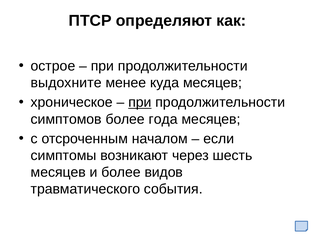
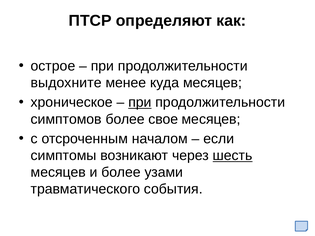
года: года -> свое (163, 119)
шесть underline: none -> present (233, 156)
видов: видов -> узами (164, 173)
